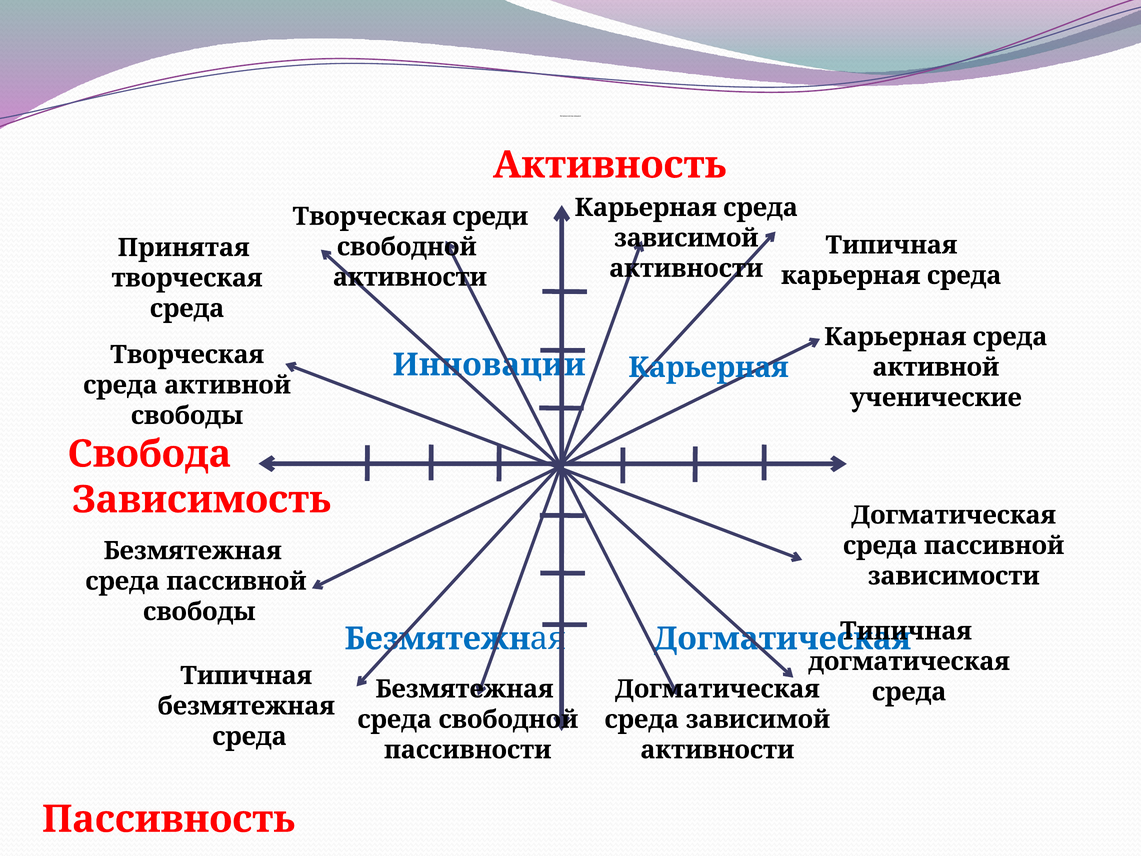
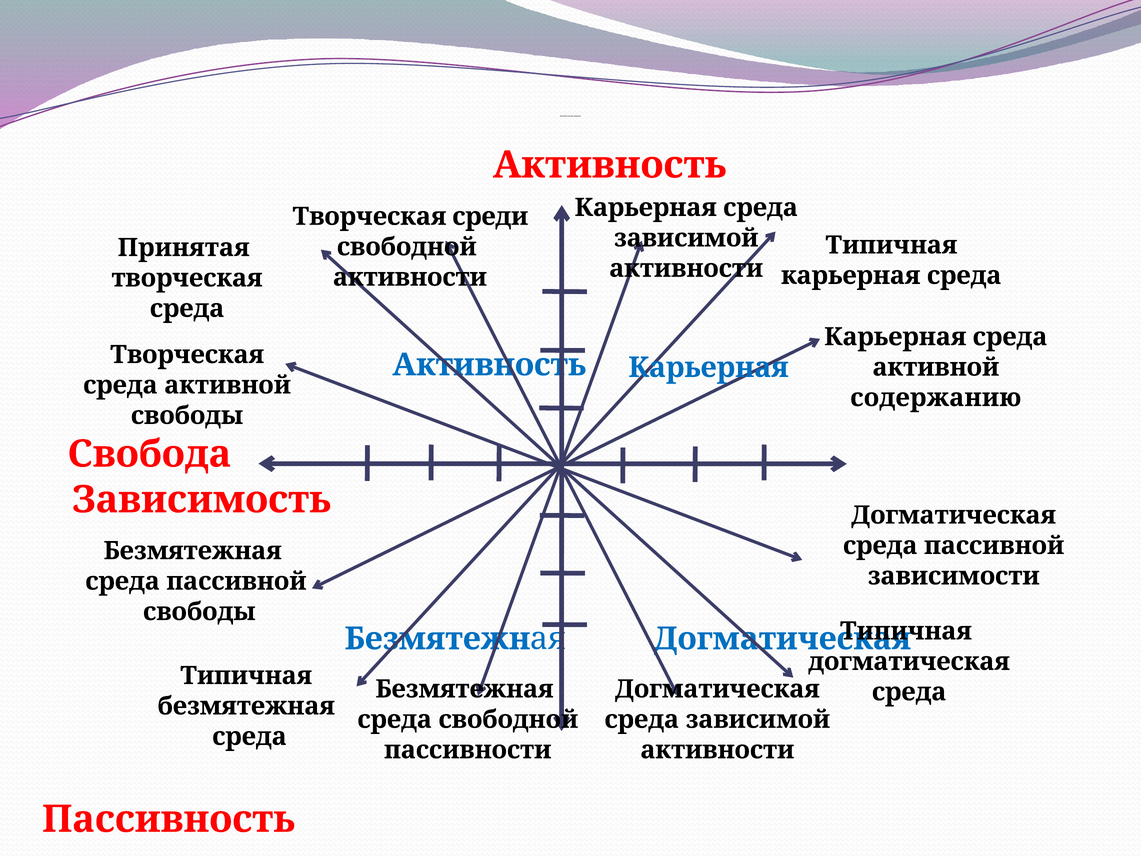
Инновации: Инновации -> Активность (489, 365)
ученические: ученические -> содержанию (936, 398)
